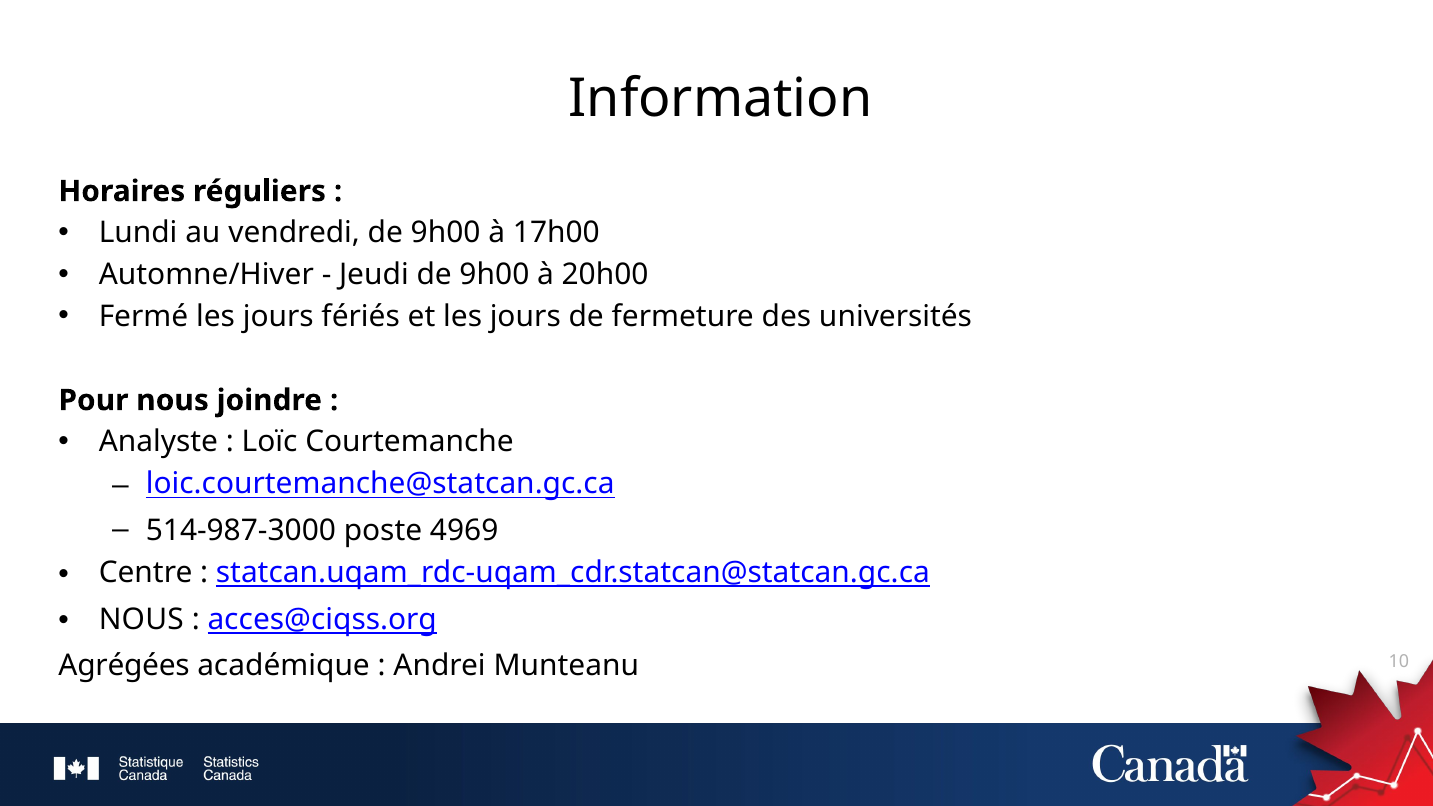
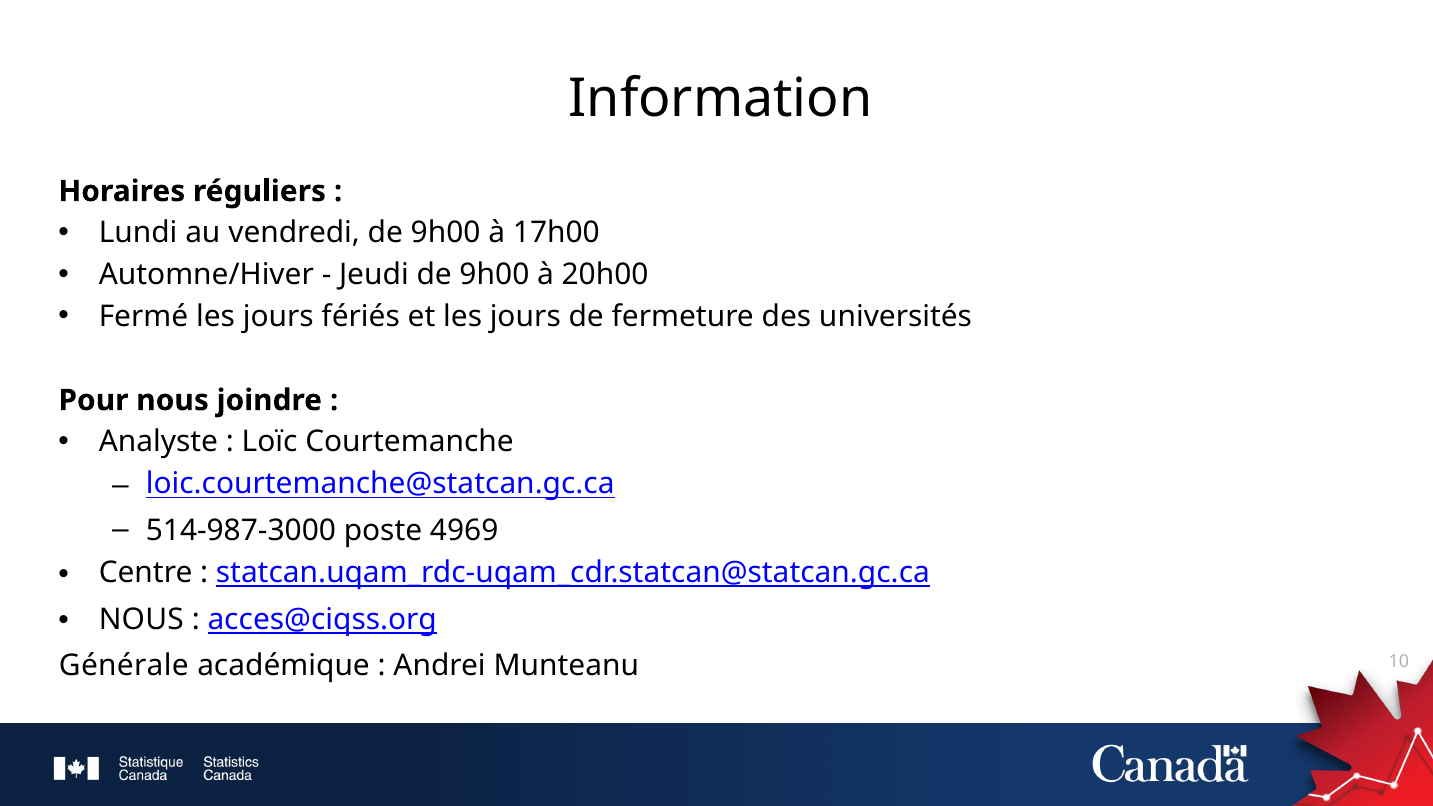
Agrégées: Agrégées -> Générale (124, 666)
